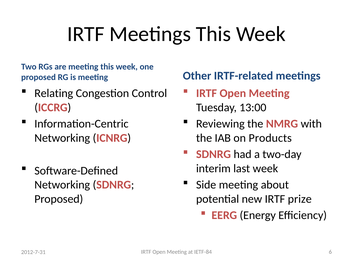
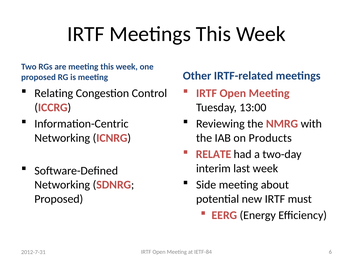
SDNRG: SDNRG -> RELATE (214, 155)
prize: prize -> must (300, 199)
